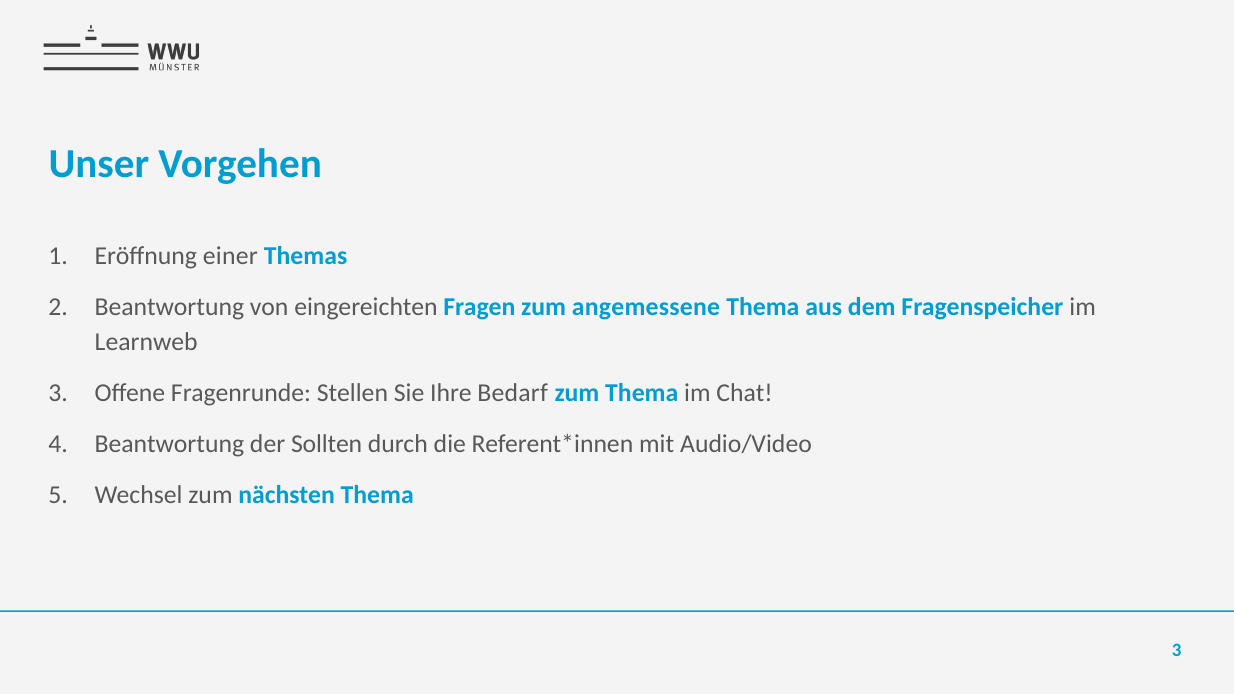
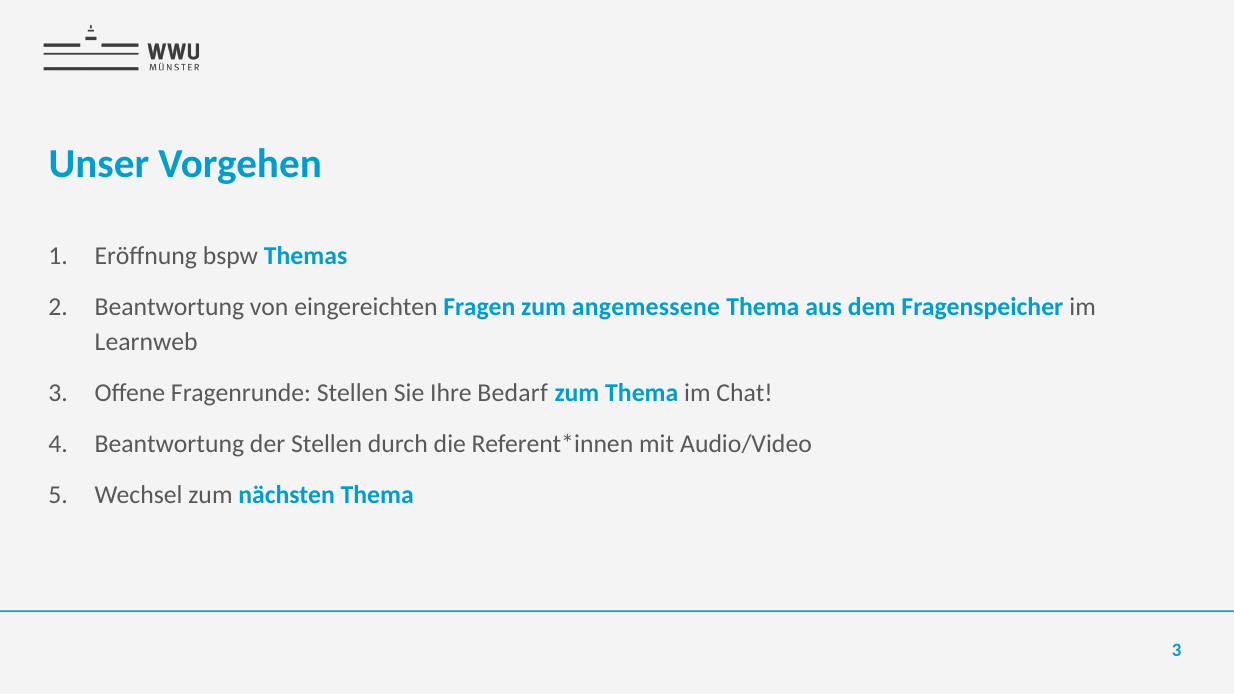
einer: einer -> bspw (231, 256)
der Sollten: Sollten -> Stellen (327, 444)
